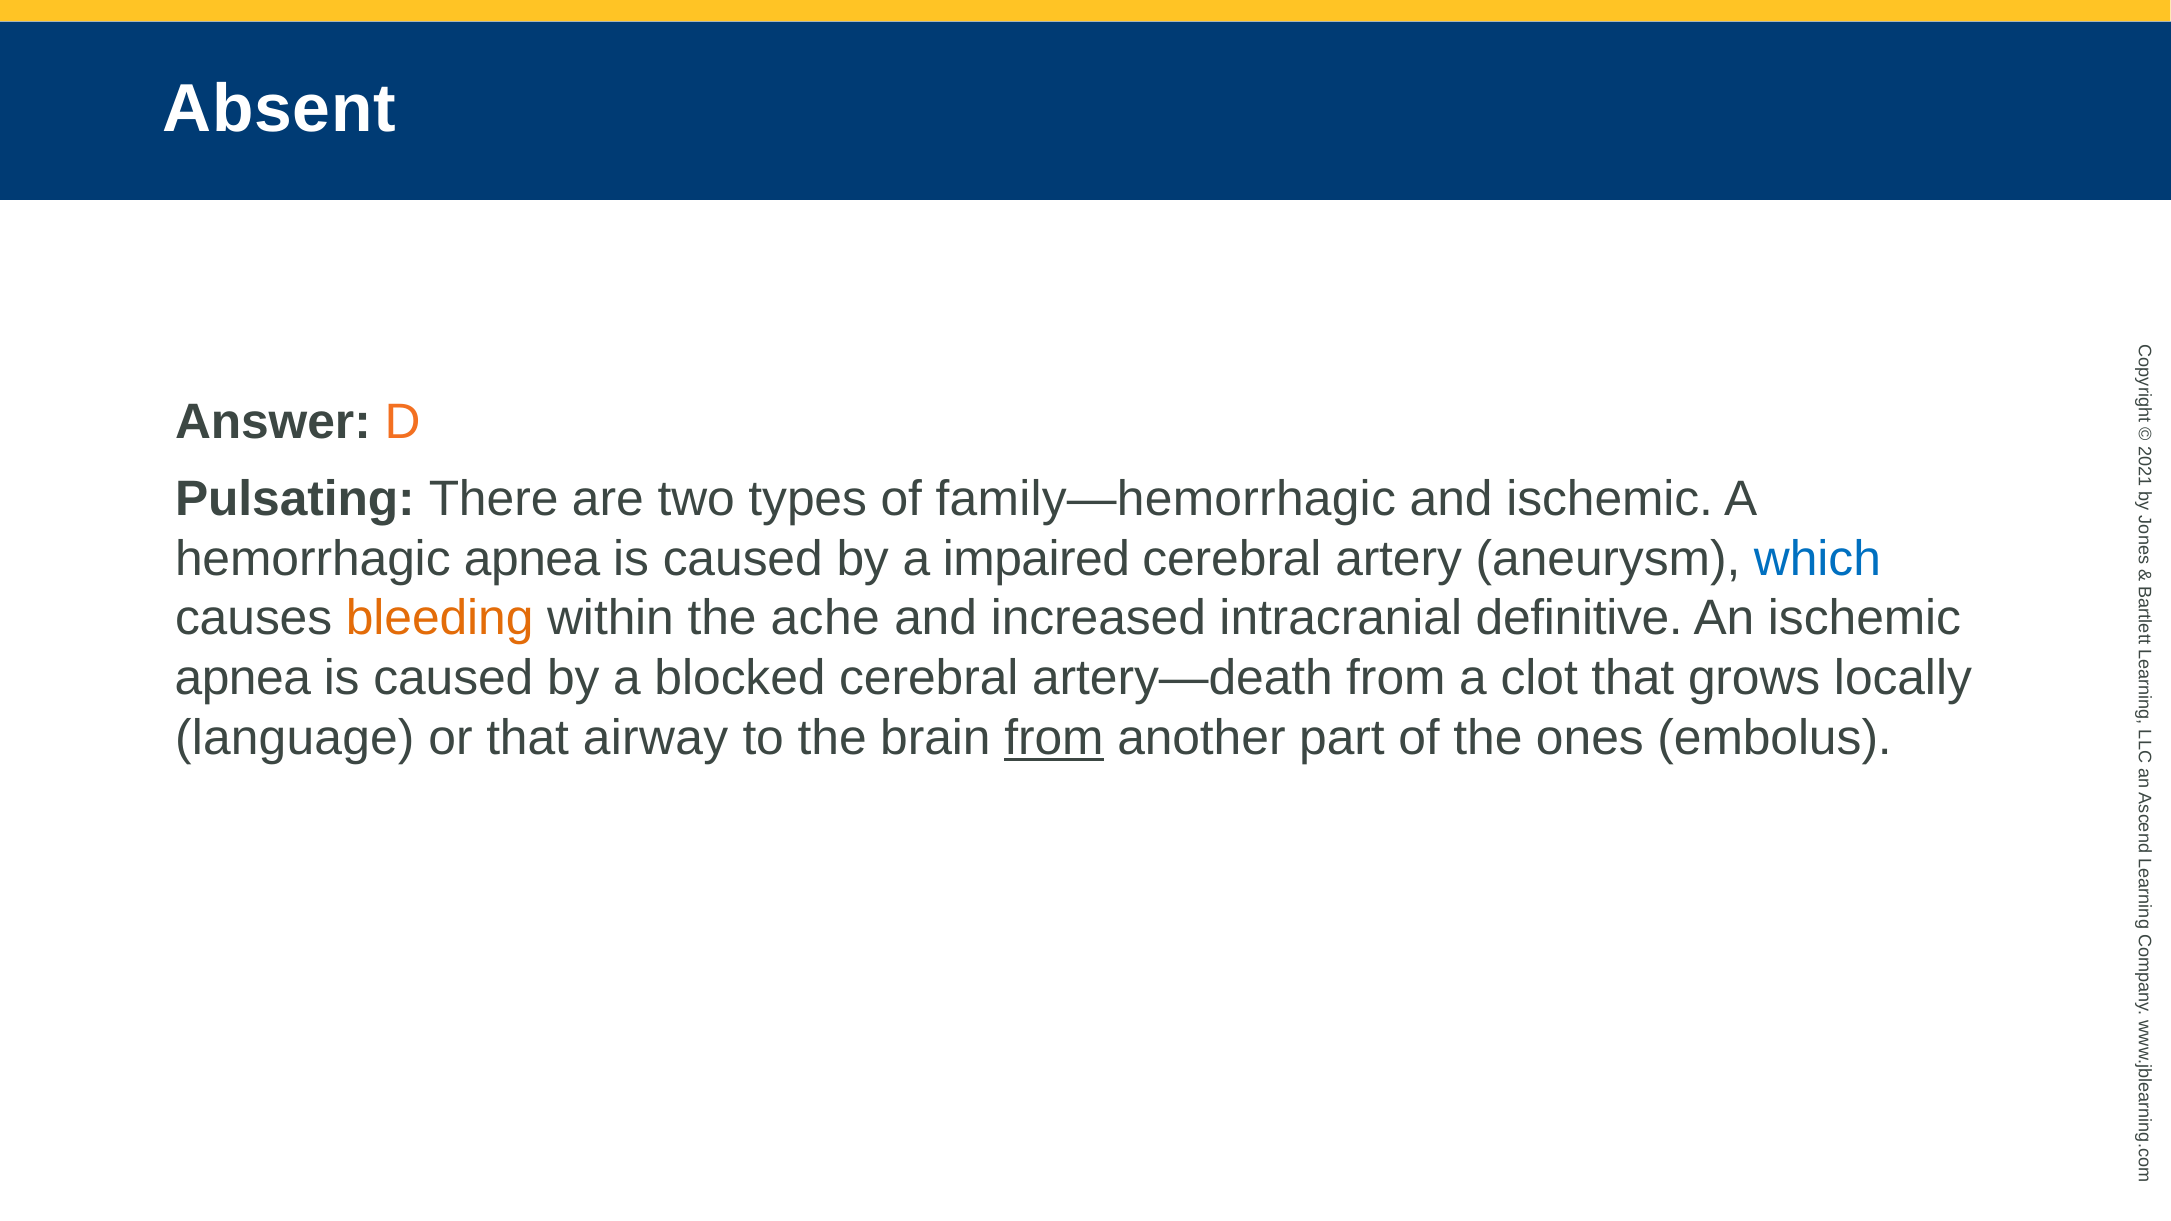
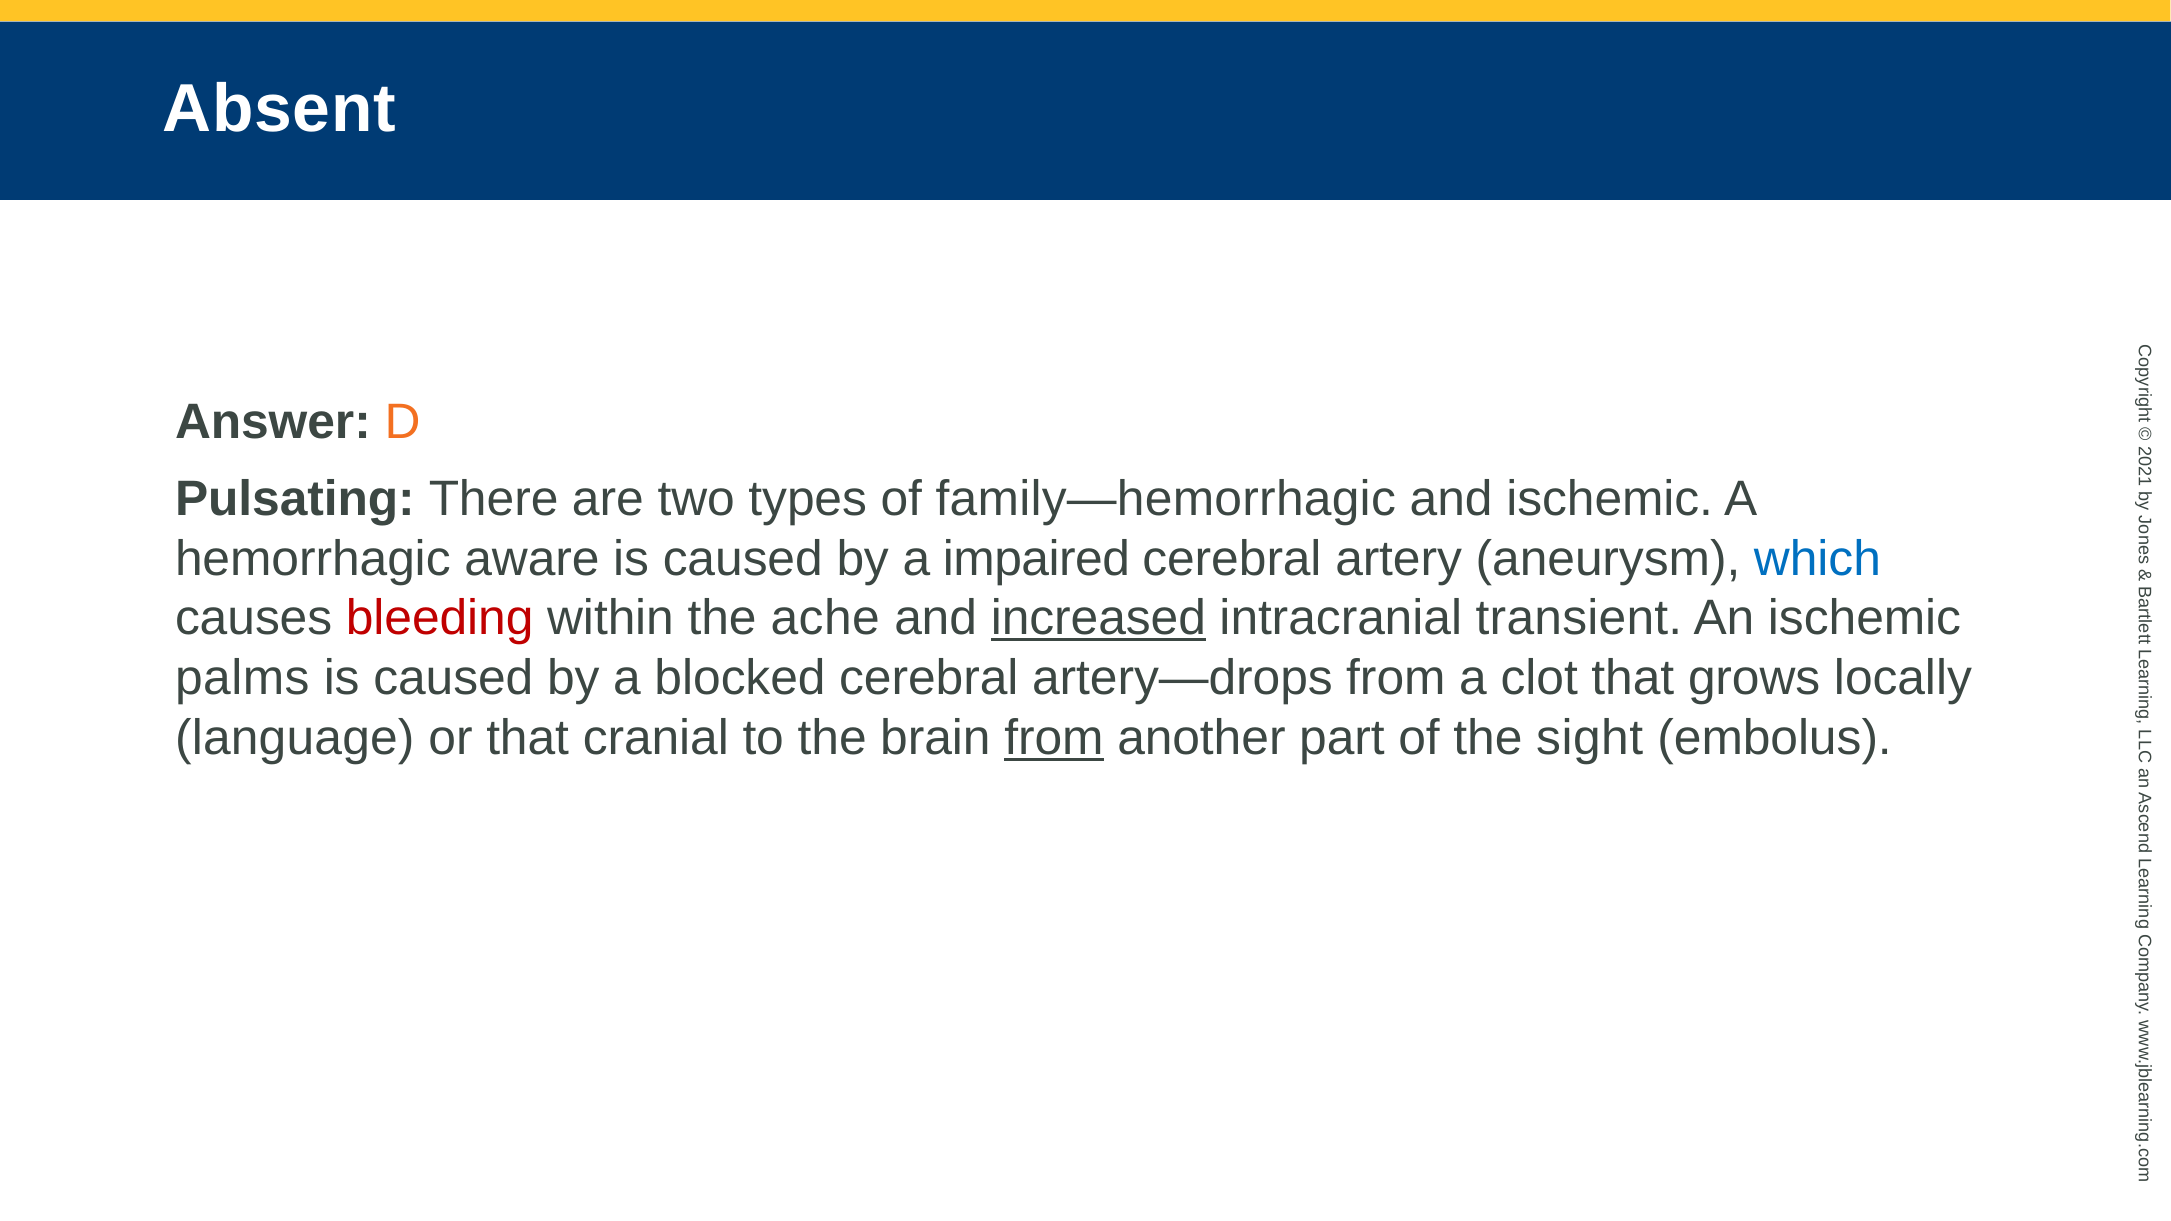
hemorrhagic apnea: apnea -> aware (532, 559)
bleeding colour: orange -> red (440, 618)
increased underline: none -> present (1098, 618)
definitive: definitive -> transient (1579, 618)
apnea: apnea -> palms (242, 678)
artery—death: artery—death -> artery—drops (1182, 678)
airway: airway -> cranial (656, 738)
ones: ones -> sight (1590, 738)
